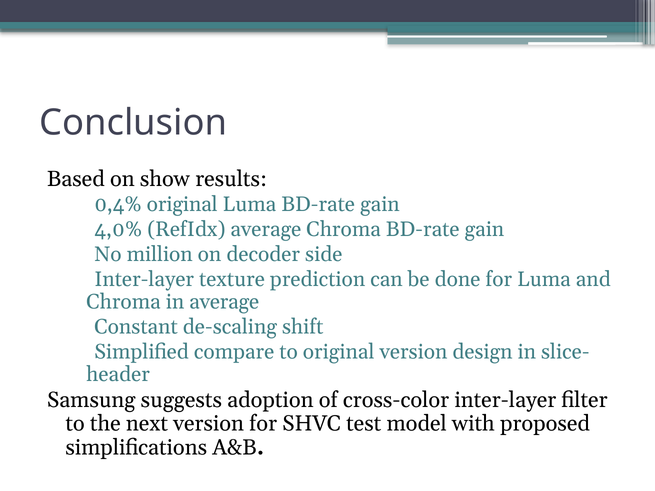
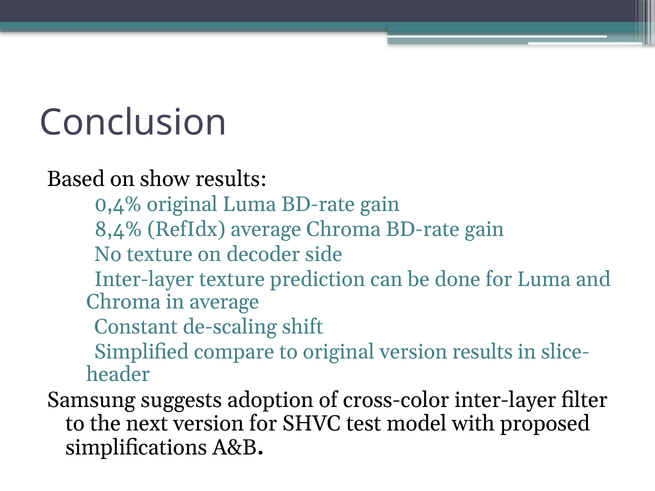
4,0%: 4,0% -> 8,4% (118, 229)
No million: million -> texture (160, 254)
version design: design -> results (483, 352)
